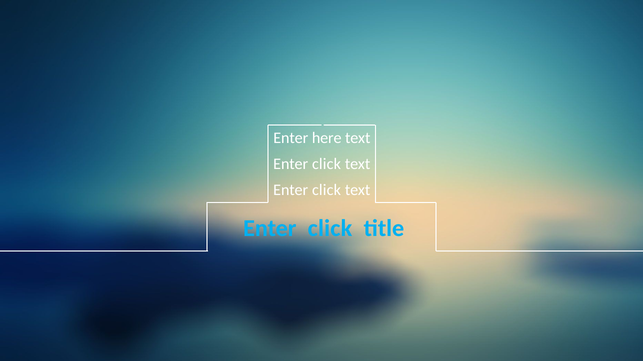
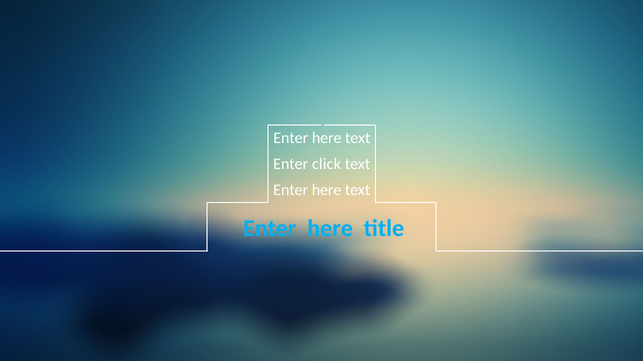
click: click -> here (327, 190)
click: click -> here (330, 229)
